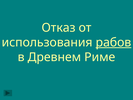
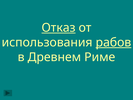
Отказ underline: none -> present (59, 28)
